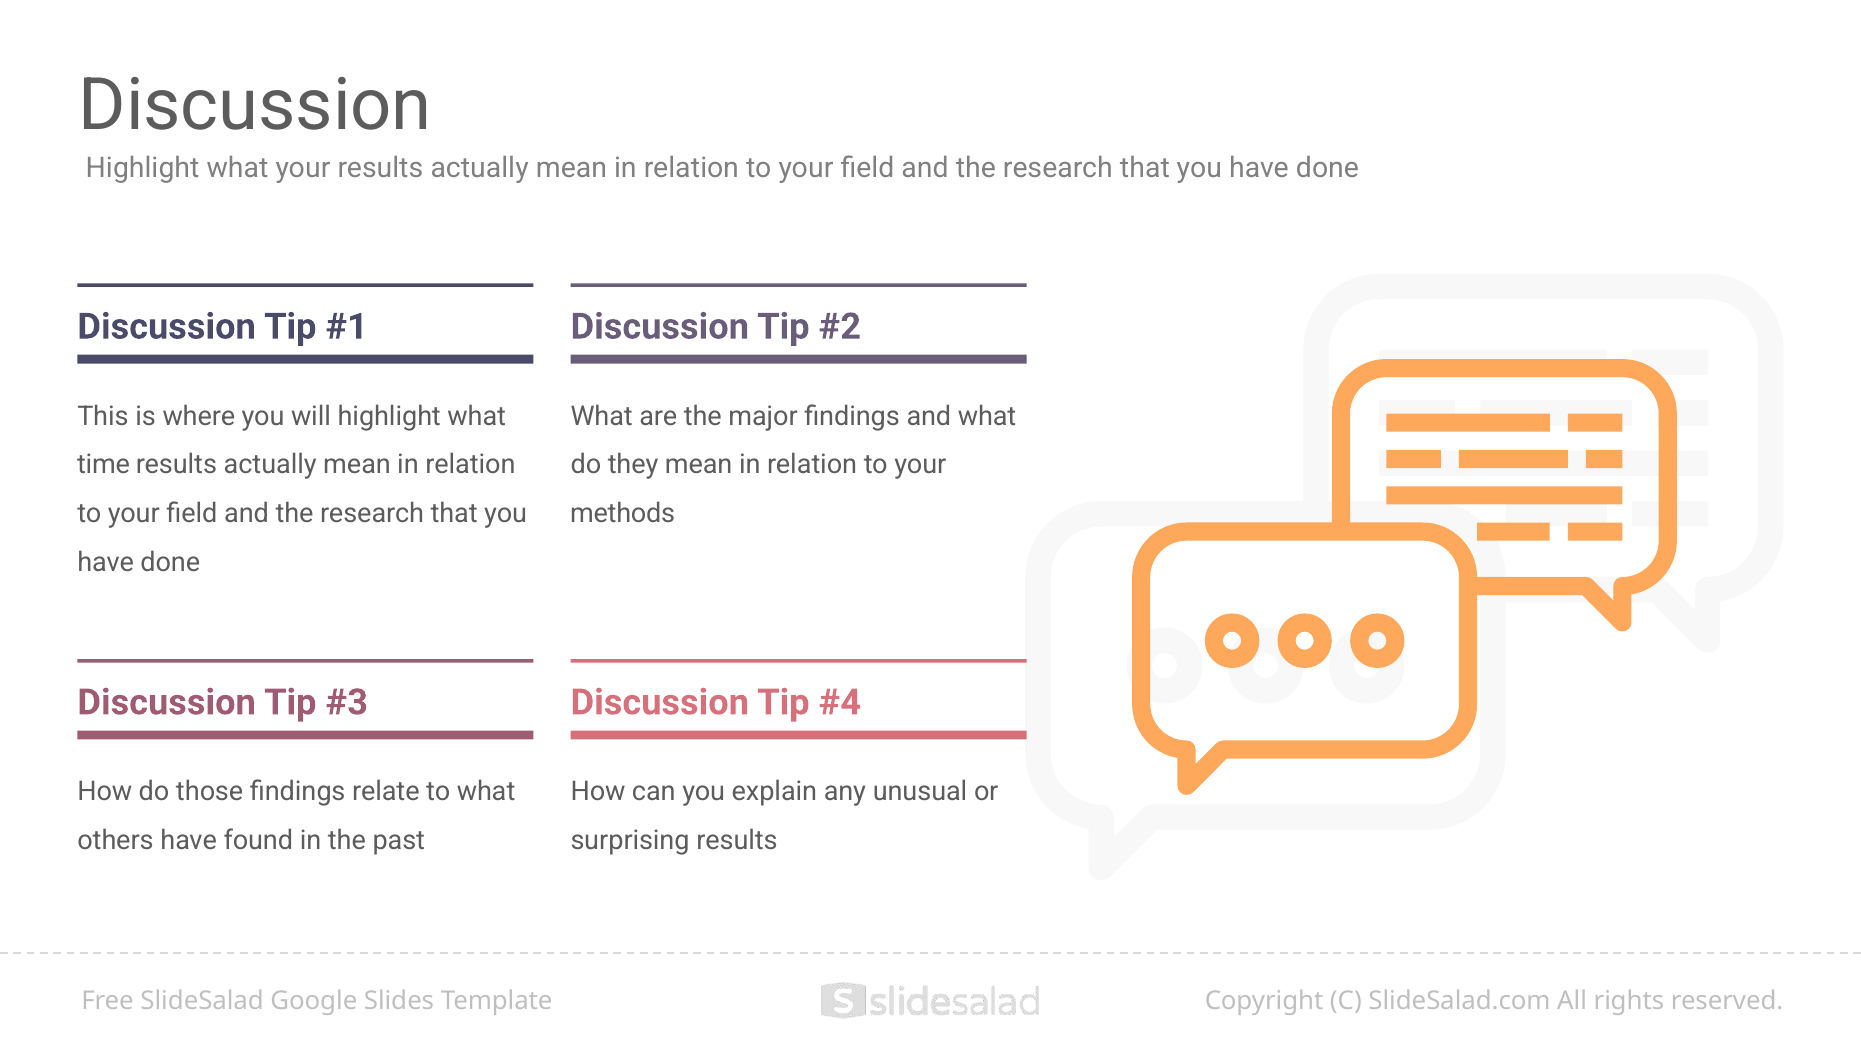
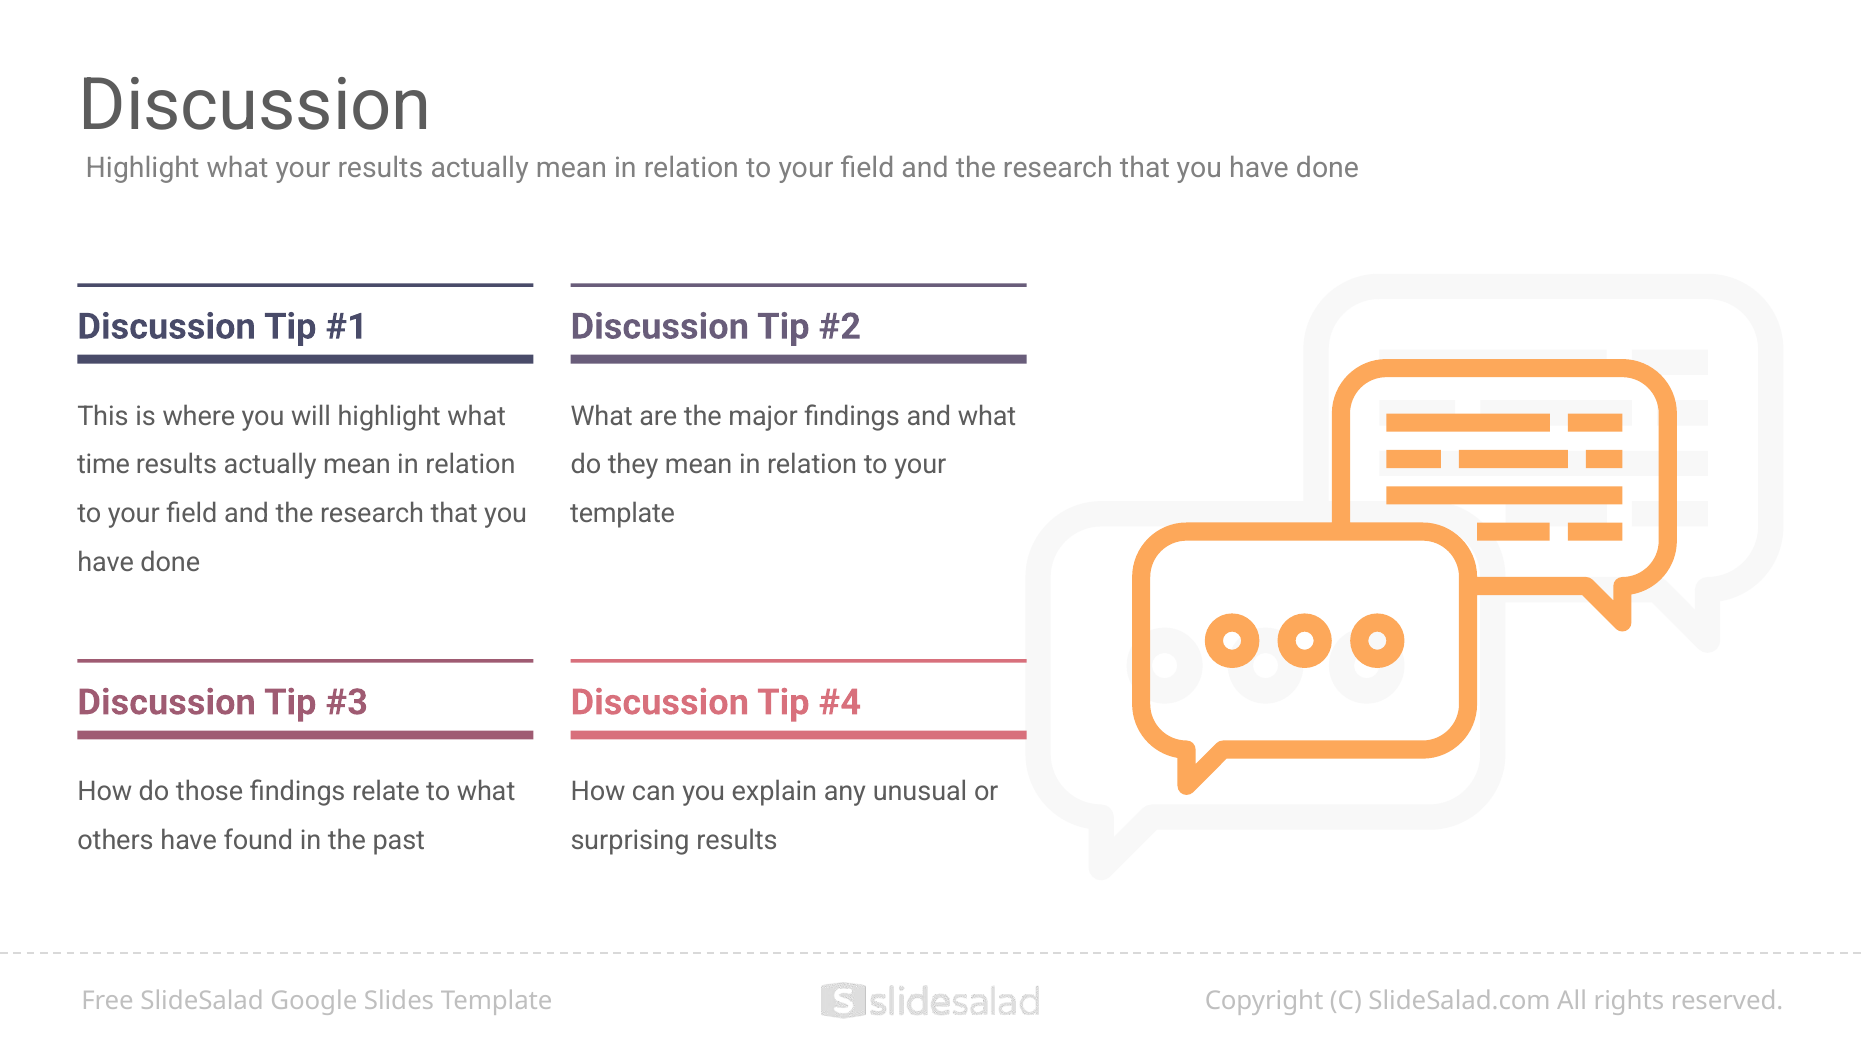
methods: methods -> template (623, 514)
